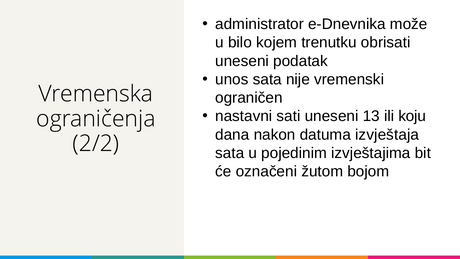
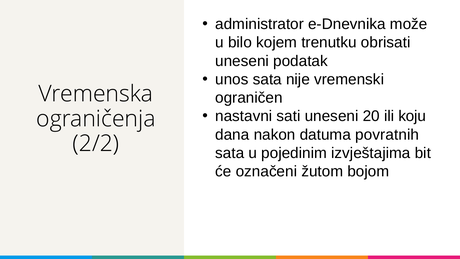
13: 13 -> 20 (371, 116)
izvještaja: izvještaja -> povratnih (387, 135)
